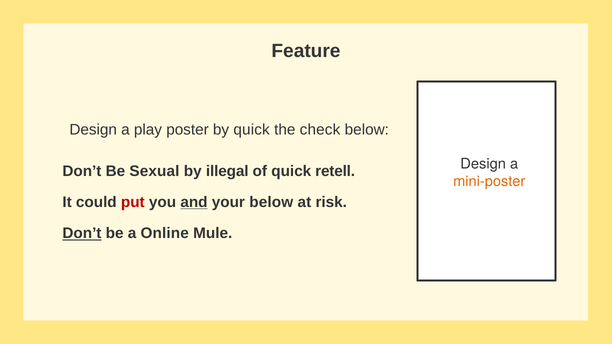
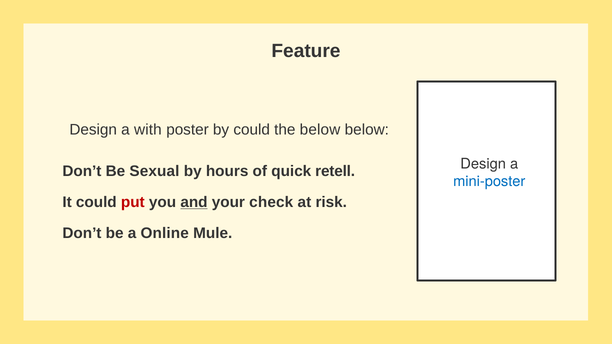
play: play -> with (148, 130)
by quick: quick -> could (252, 130)
the check: check -> below (320, 130)
illegal: illegal -> hours (227, 171)
mini-poster colour: orange -> blue (489, 182)
your below: below -> check (271, 202)
Don’t underline: present -> none (82, 233)
